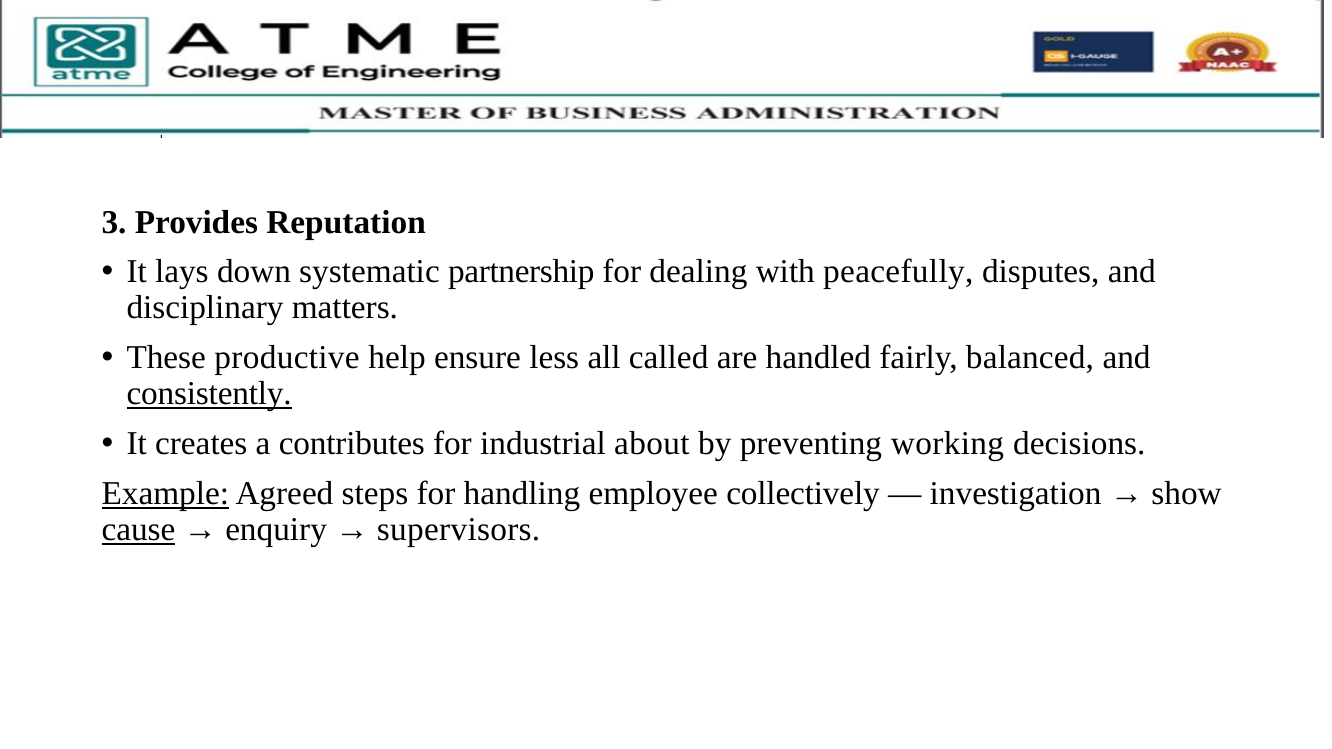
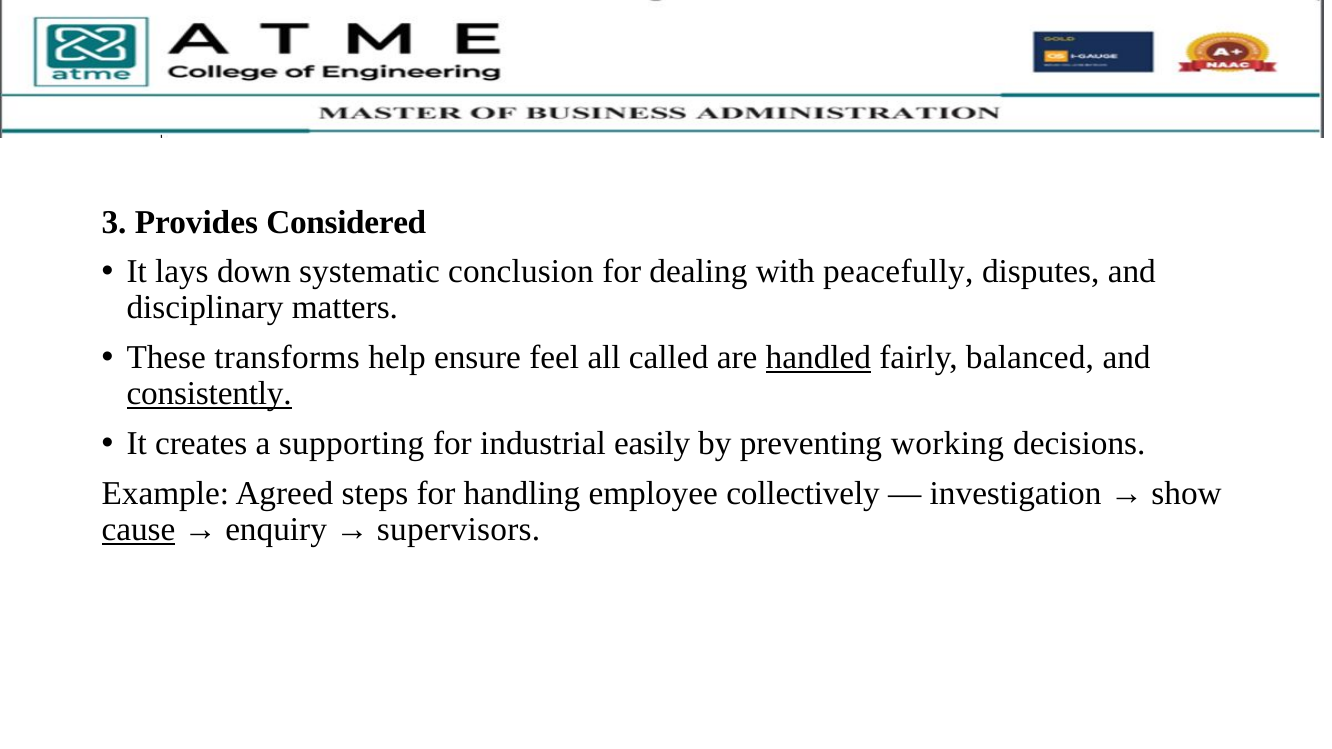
Reputation: Reputation -> Considered (346, 222)
partnership: partnership -> conclusion (521, 272)
productive: productive -> transforms (287, 358)
less: less -> feel (554, 358)
handled underline: none -> present (818, 358)
contributes: contributes -> supporting (352, 444)
about: about -> easily (652, 444)
Example underline: present -> none (165, 493)
